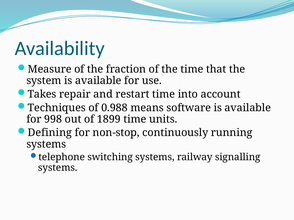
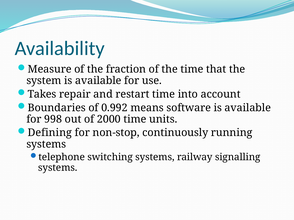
Techniques: Techniques -> Boundaries (57, 108)
0.988: 0.988 -> 0.992 (114, 108)
1899: 1899 -> 2000 (109, 119)
